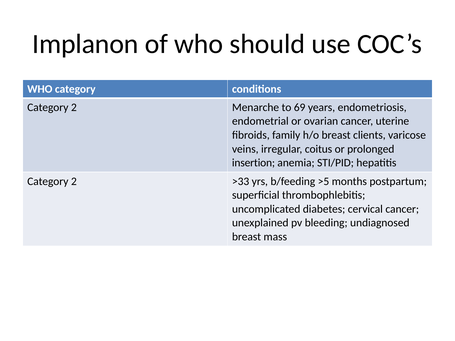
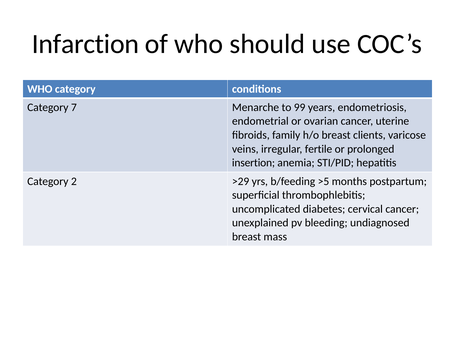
Implanon: Implanon -> Infarction (85, 44)
2: 2 -> 7 (74, 107)
69: 69 -> 99 (300, 107)
coitus: coitus -> fertile (319, 149)
>33: >33 -> >29 (241, 181)
